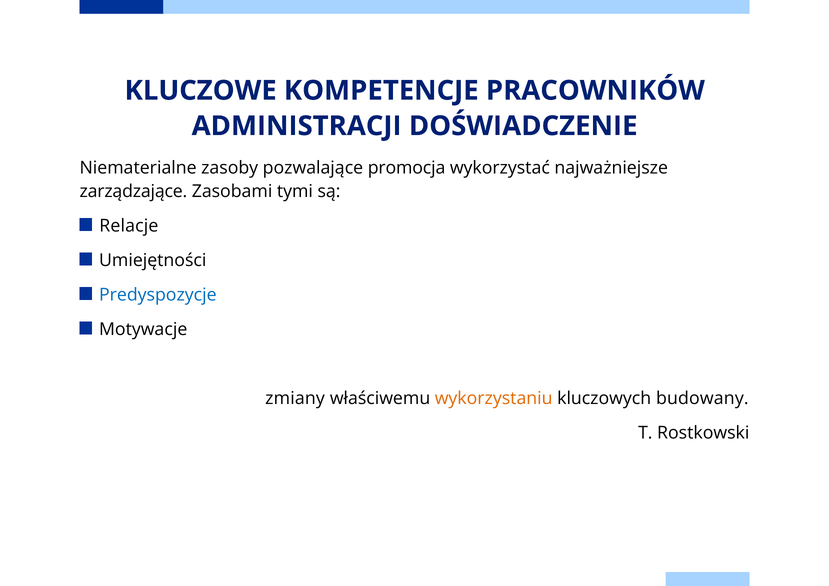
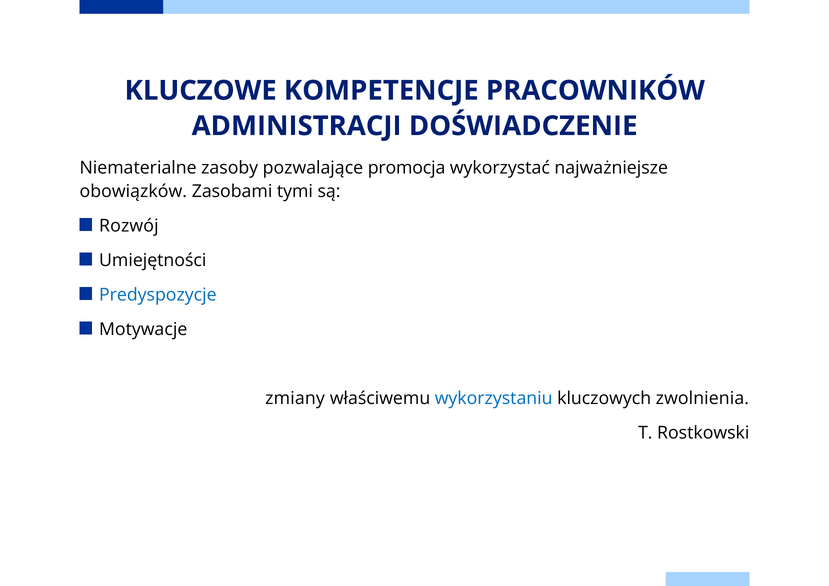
zarządzające: zarządzające -> obowiązków (133, 191)
Relacje: Relacje -> Rozwój (129, 226)
wykorzystaniu colour: orange -> blue (494, 398)
budowany: budowany -> zwolnienia (702, 398)
